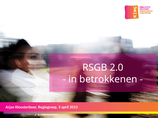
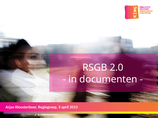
betrokkenen: betrokkenen -> documenten (108, 80)
